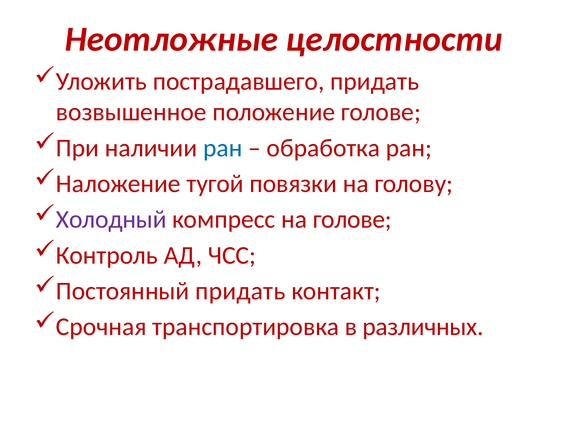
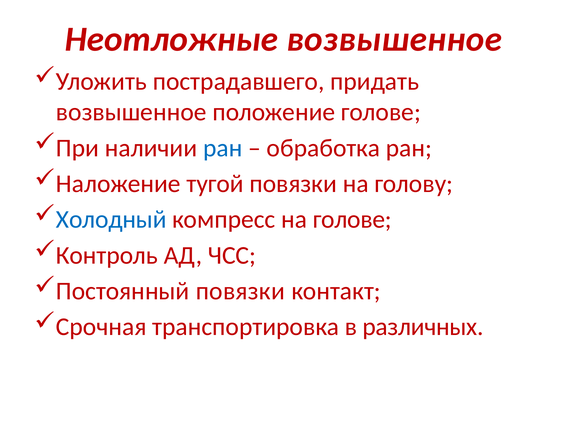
Неотложные целостности: целостности -> возвышенное (394, 39)
Холодный colour: purple -> blue (111, 220)
Постоянный придать: придать -> повязки (240, 291)
